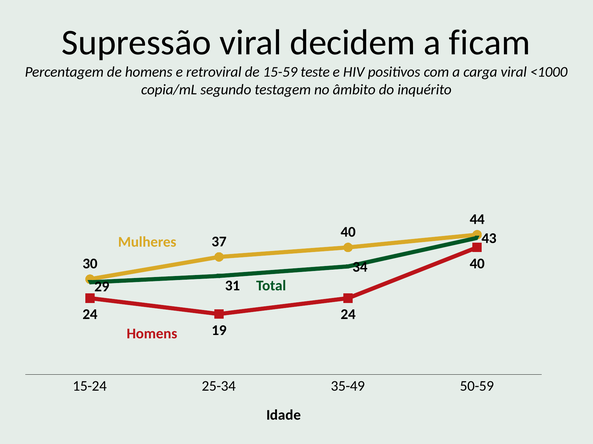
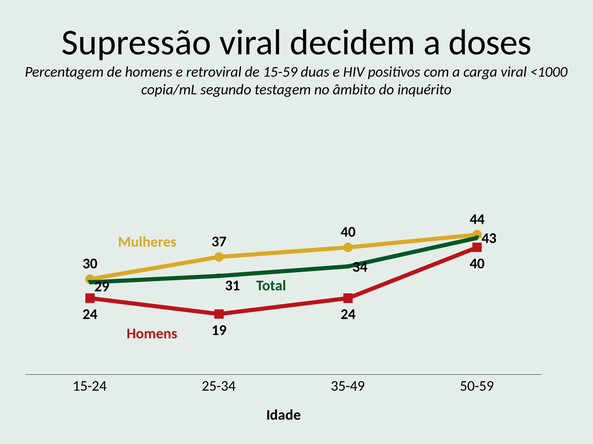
ficam: ficam -> doses (490, 43)
teste: teste -> duas (315, 72)
